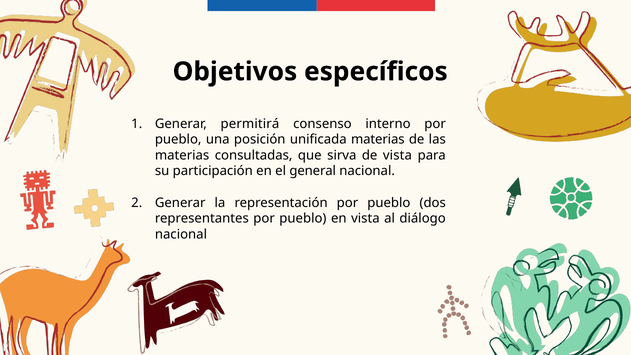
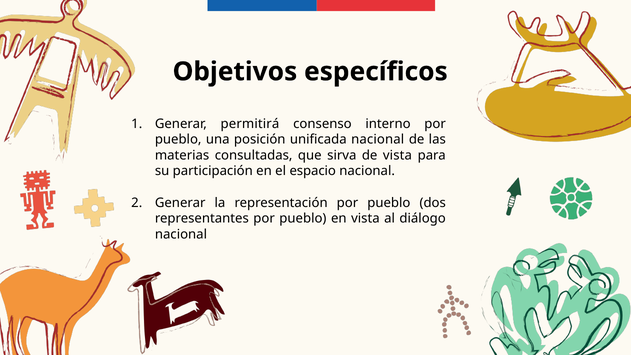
unificada materias: materias -> nacional (378, 140)
general: general -> espacio (313, 171)
